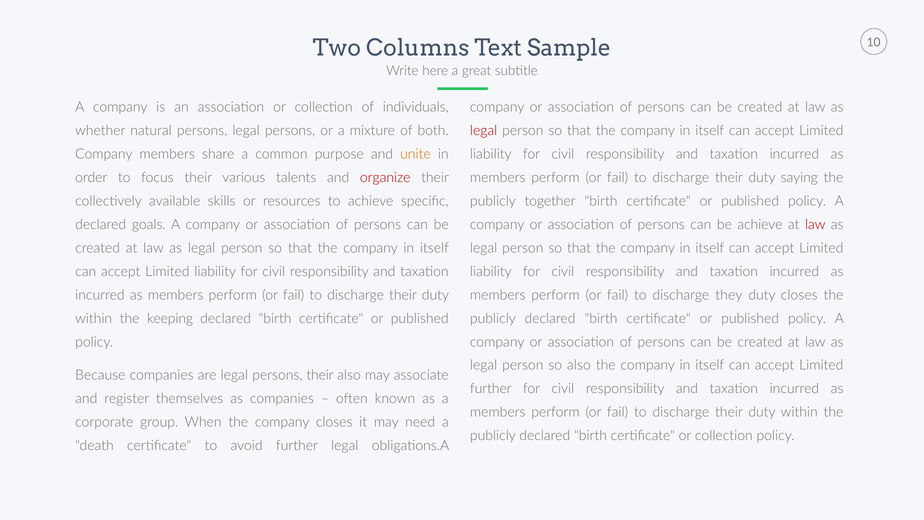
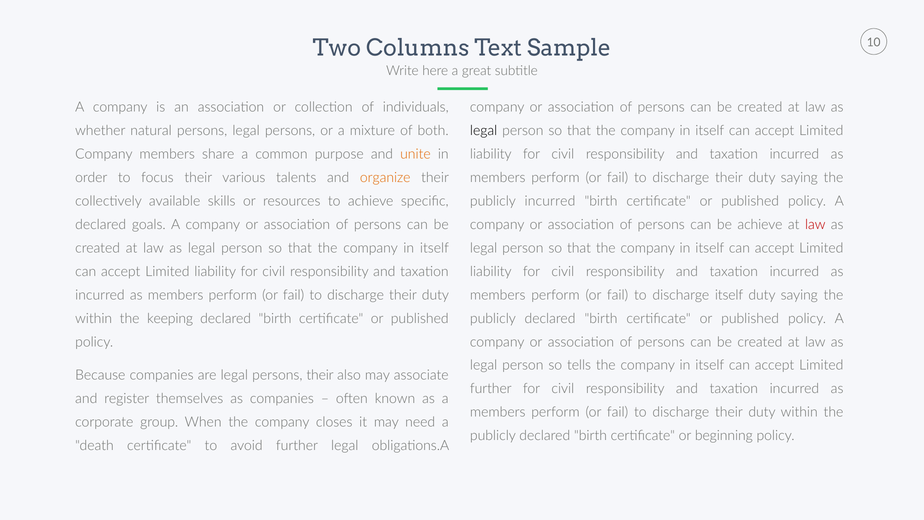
legal colour: red -> black (484, 131)
organize colour: red -> orange (385, 178)
publicly together: together -> incurred (550, 201)
discharge they: they -> itself (729, 295)
closes: closes -> saying (799, 295)
so also: also -> tells (579, 365)
certificate or collection: collection -> beginning (724, 436)
